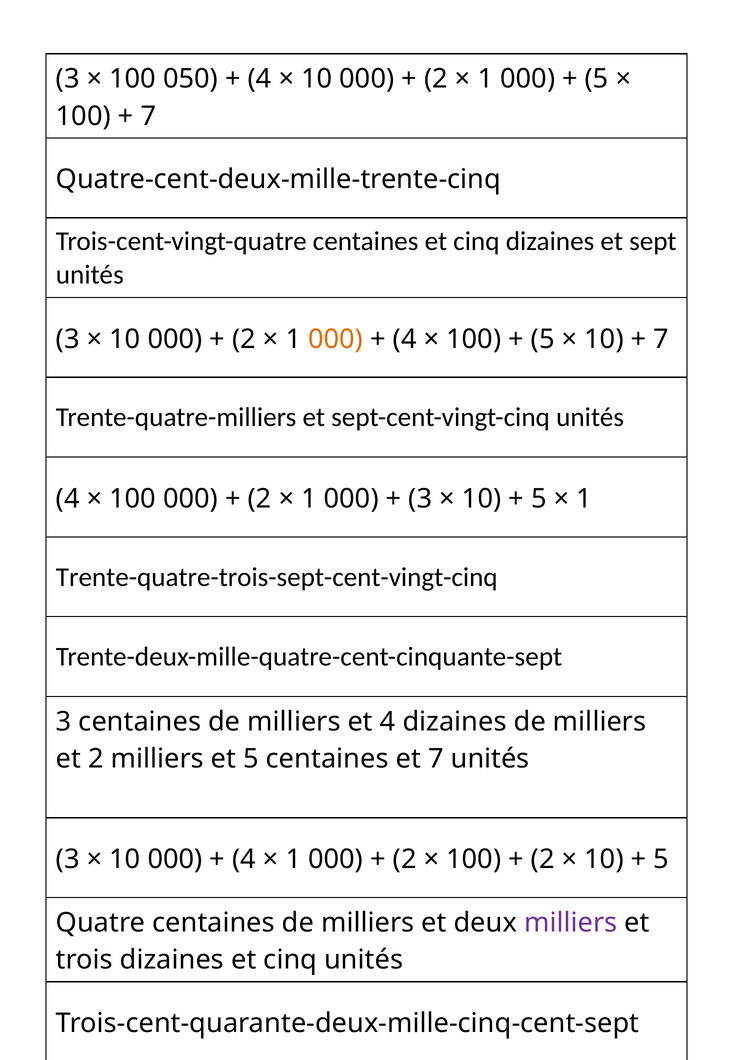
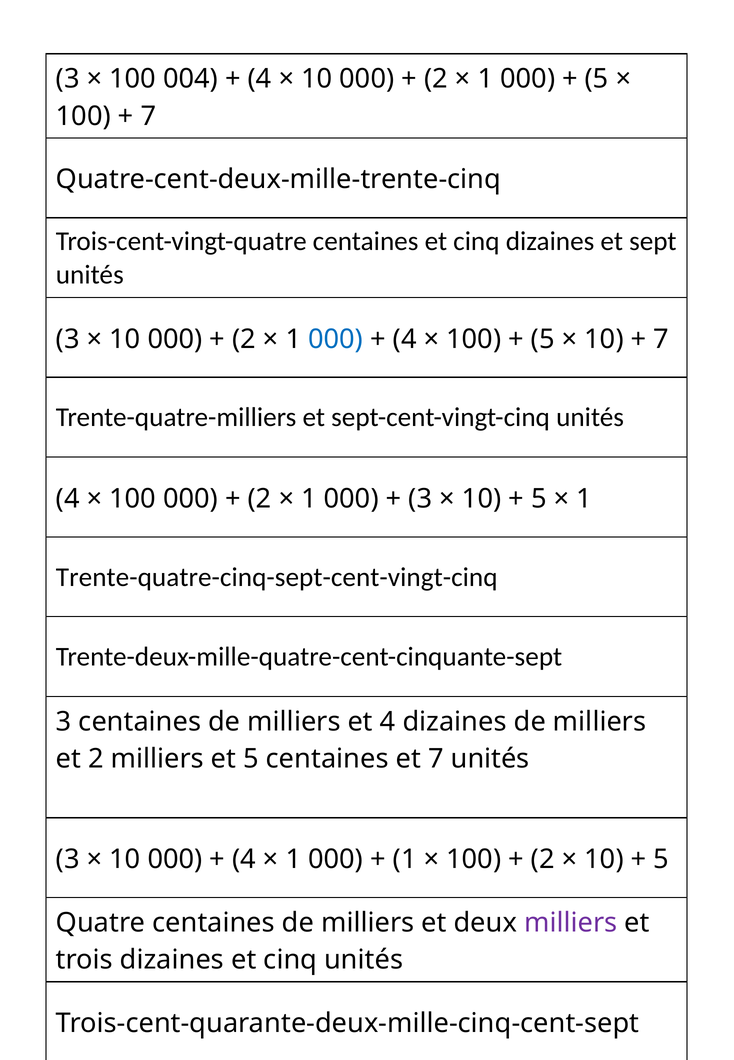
050: 050 -> 004 (190, 79)
000 colour: orange -> blue (336, 339)
Trente-quatre-trois-sept-cent-vingt-cinq: Trente-quatre-trois-sept-cent-vingt-cinq -> Trente-quatre-cinq-sept-cent-vingt-cinq (277, 577)
2: 2 -> 1 (405, 859)
